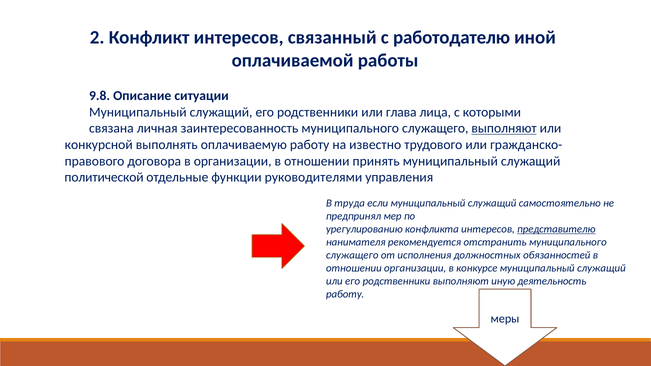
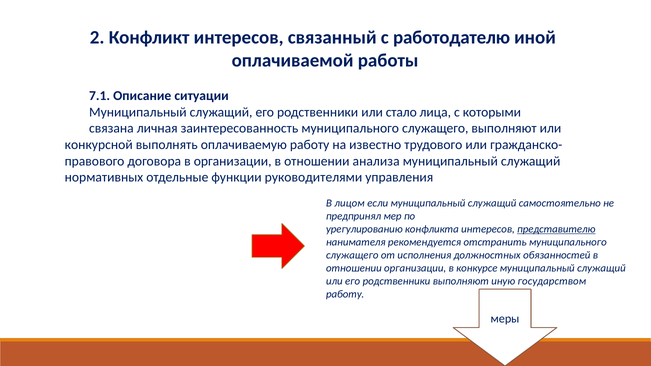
9.8: 9.8 -> 7.1 (100, 96)
глава: глава -> стало (401, 112)
выполняют underline: present -> none (504, 129)
принять: принять -> анализа (376, 161)
политической: политической -> нормативных (104, 177)
труда: труда -> лицом (350, 203)
деятельность: деятельность -> государством (552, 281)
